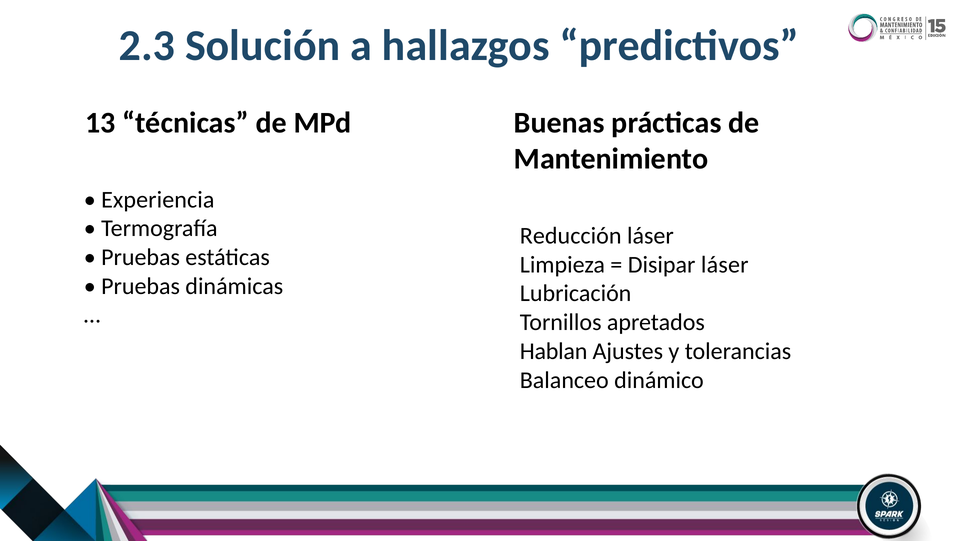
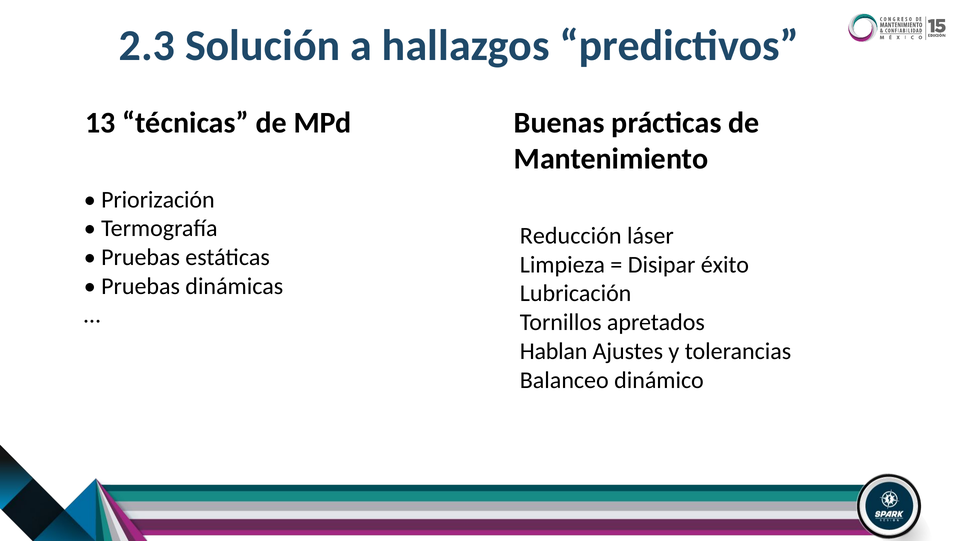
Experiencia: Experiencia -> Priorización (158, 199)
Disipar láser: láser -> éxito (725, 264)
